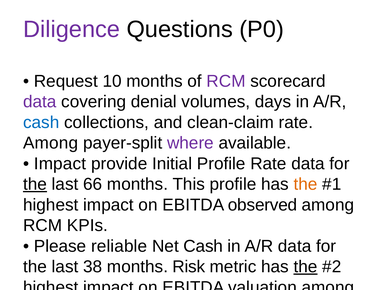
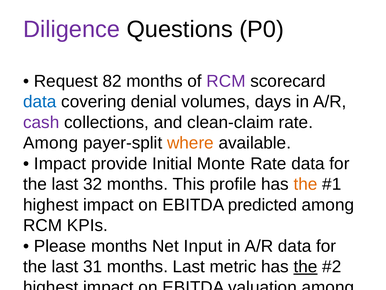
10: 10 -> 82 (112, 81)
data colour: purple -> blue (40, 102)
cash colour: blue -> purple (41, 122)
where colour: purple -> orange (190, 143)
Initial Profile: Profile -> Monte (221, 163)
the underline: present -> none (35, 184)
66: 66 -> 32 (93, 184)
observed: observed -> predicted (263, 204)
Please reliable: reliable -> months (119, 246)
Net Cash: Cash -> Input (203, 246)
38: 38 -> 31 (93, 266)
months Risk: Risk -> Last (189, 266)
